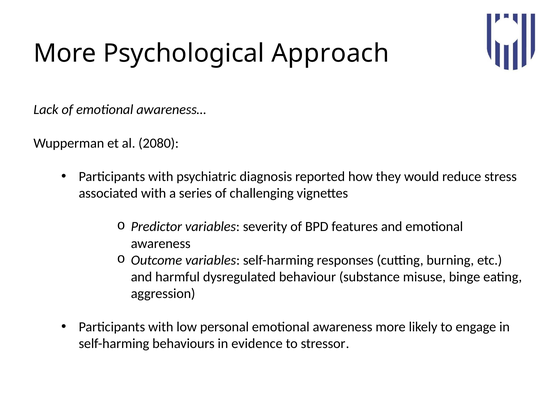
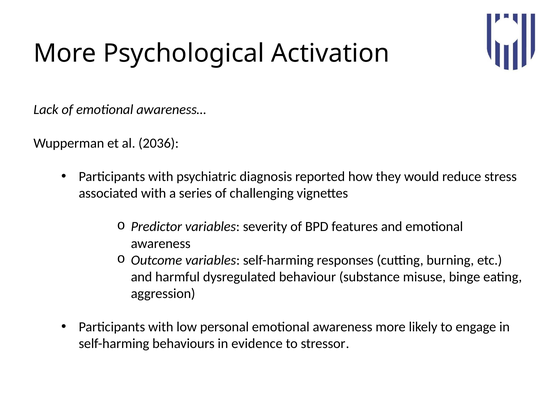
Approach: Approach -> Activation (330, 53)
2080: 2080 -> 2036 (159, 143)
